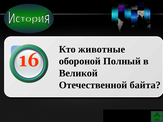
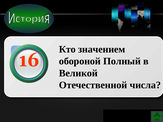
животные: животные -> значением (102, 49)
байта: байта -> числа (145, 85)
